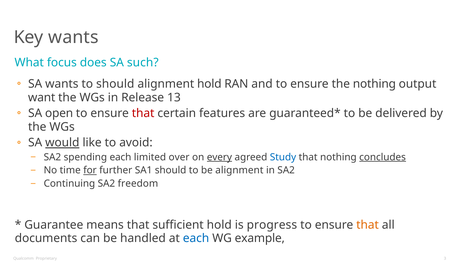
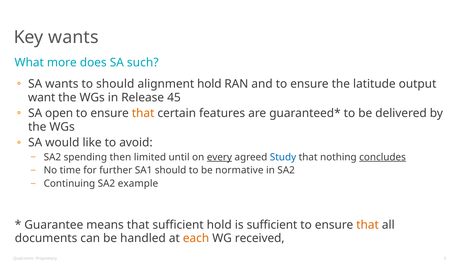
focus: focus -> more (62, 62)
the nothing: nothing -> latitude (374, 84)
13: 13 -> 45 (174, 97)
that colour: red -> orange (143, 113)
would underline: present -> none (62, 143)
spending each: each -> then (120, 157)
over: over -> until (179, 157)
for underline: present -> none (90, 170)
be alignment: alignment -> normative (239, 170)
freedom: freedom -> example (138, 183)
is progress: progress -> sufficient (272, 225)
each colour: blue -> orange (196, 238)
example: example -> received (260, 238)
